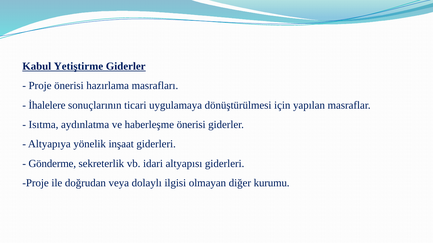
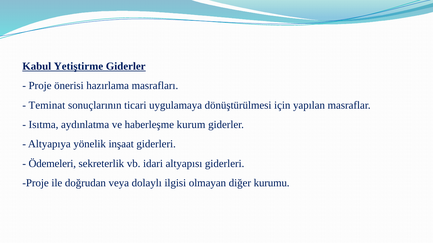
İhalelere: İhalelere -> Teminat (47, 105)
haberleşme önerisi: önerisi -> kurum (191, 125)
Gönderme: Gönderme -> Ödemeleri (52, 164)
